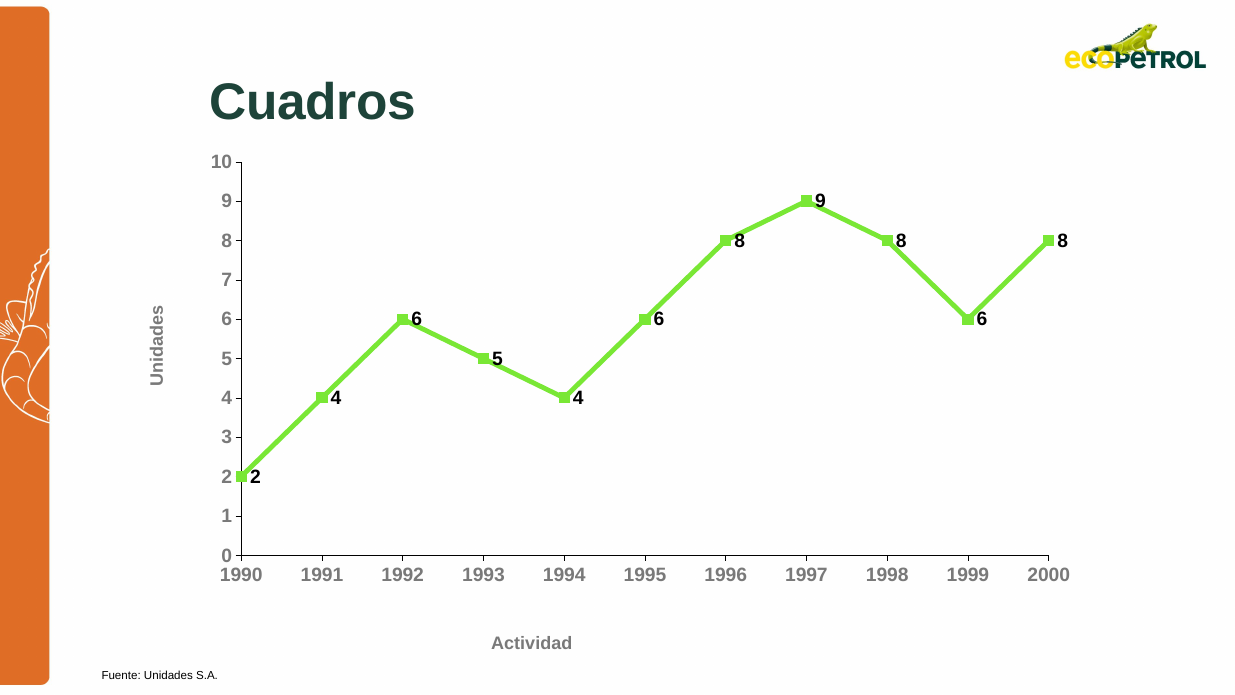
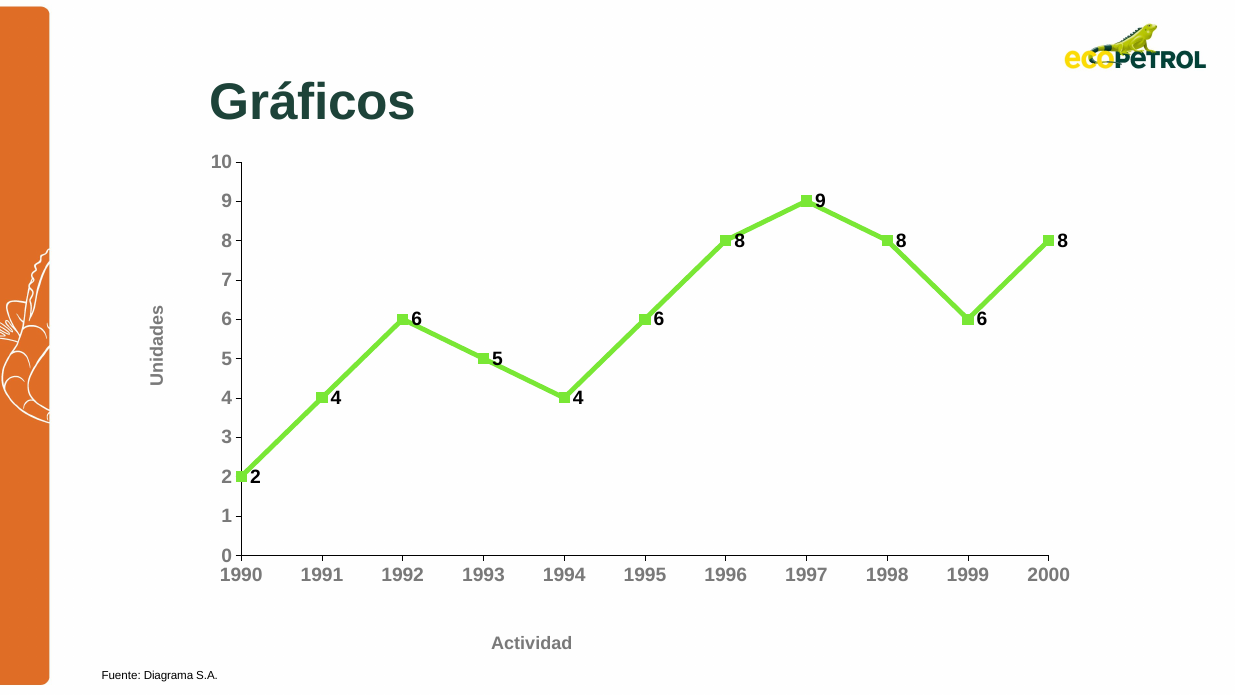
Cuadros: Cuadros -> Gráficos (313, 102)
Unidades: Unidades -> Diagrama (169, 676)
